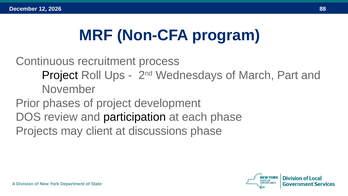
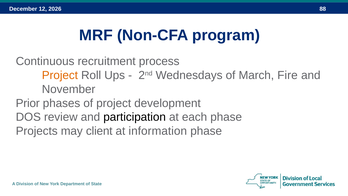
Project colour: black -> orange (60, 75)
Part: Part -> Fire (288, 75)
discussions: discussions -> information (158, 131)
